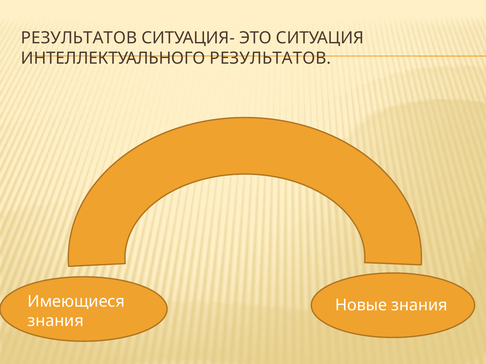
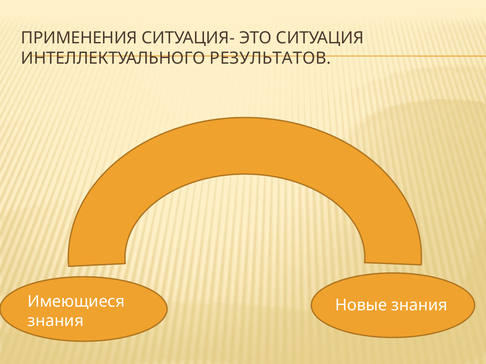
РЕЗУЛЬТАТОВ: РЕЗУЛЬТАТОВ -> ПРИМЕНЕНИЯ (79, 38)
